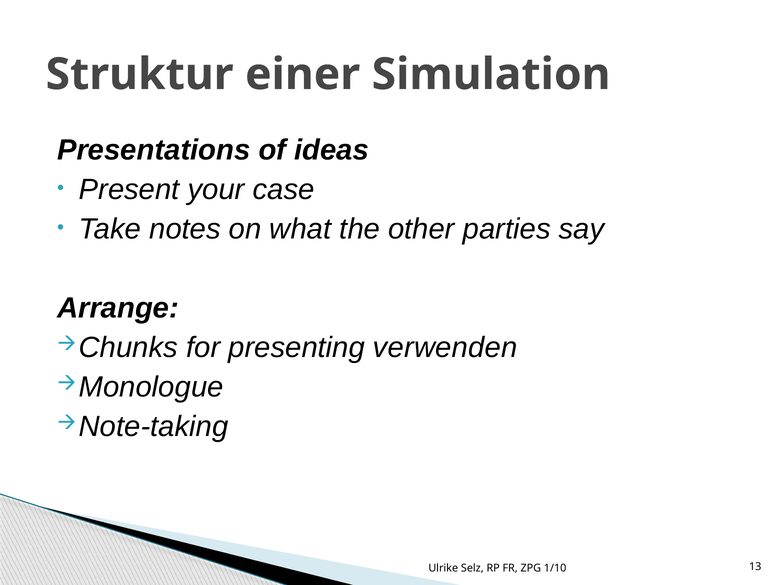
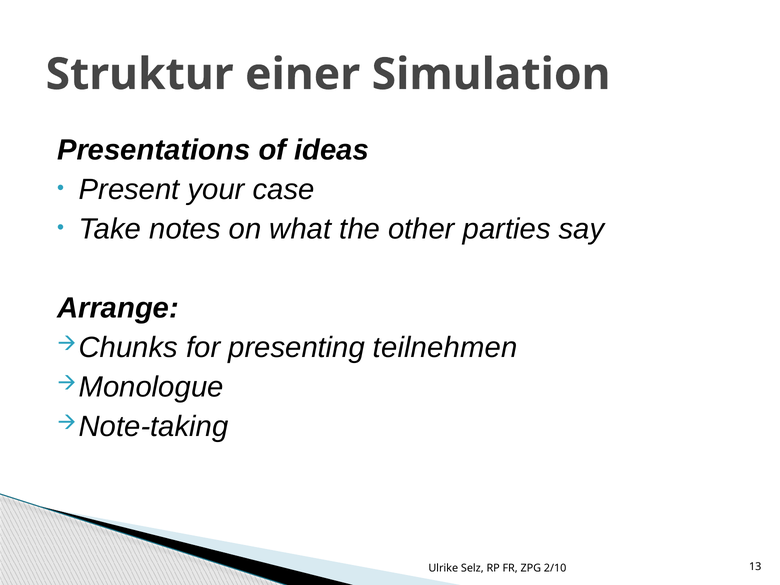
verwenden: verwenden -> teilnehmen (445, 347)
1/10: 1/10 -> 2/10 (555, 568)
